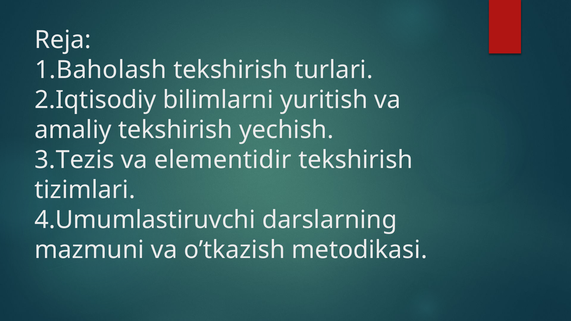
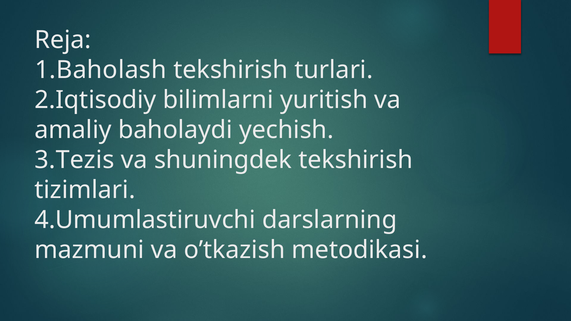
amaliy tekshirish: tekshirish -> baholaydi (175, 130)
elementidir: elementidir -> shuningdek (223, 160)
